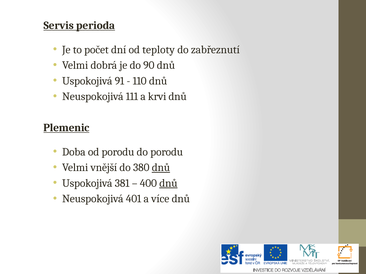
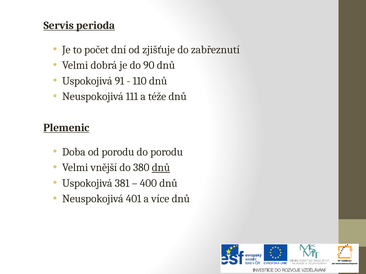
teploty: teploty -> zjišťuje (159, 50)
krvi: krvi -> téže (157, 97)
dnů underline: present -> none (168, 183)
